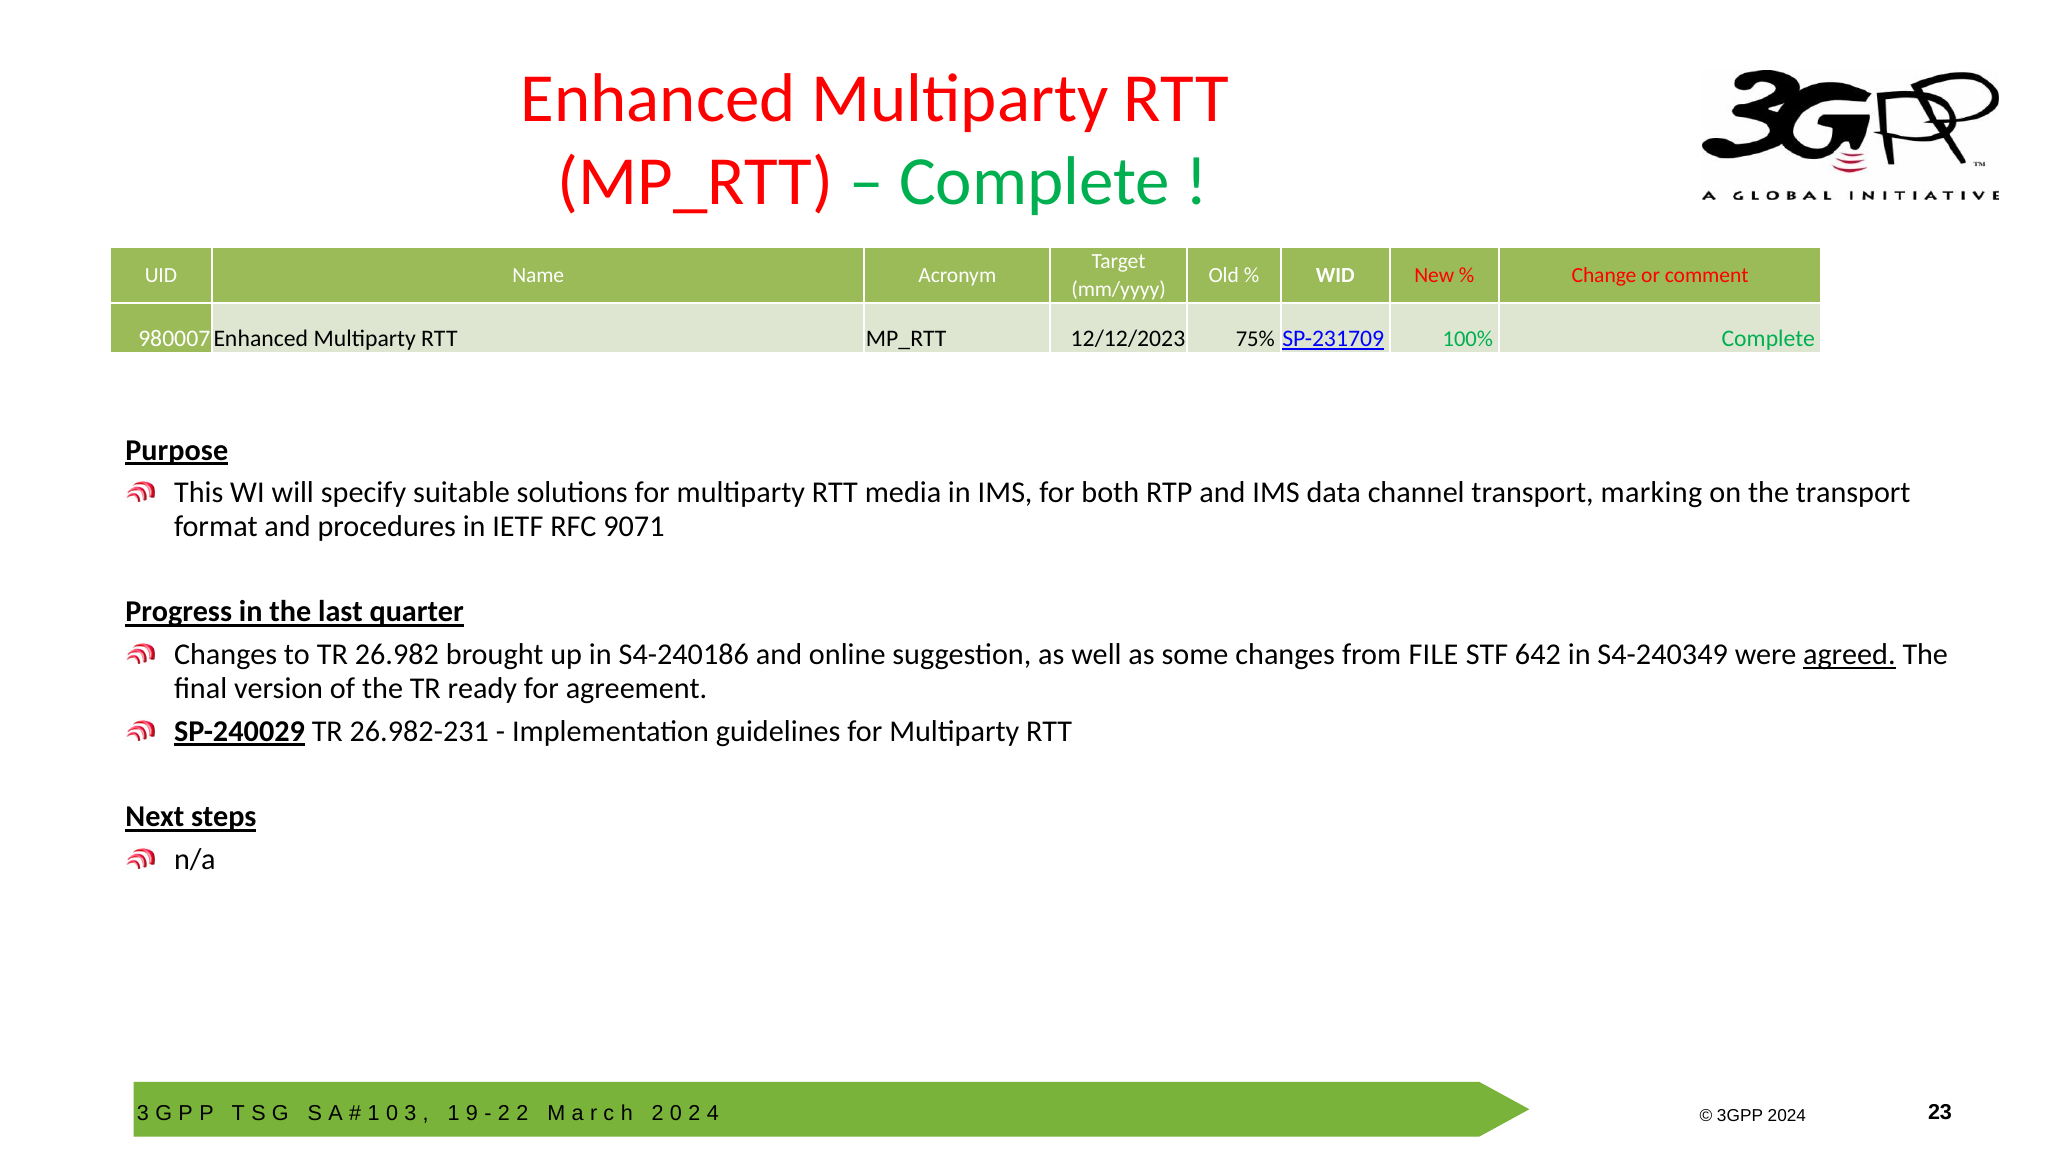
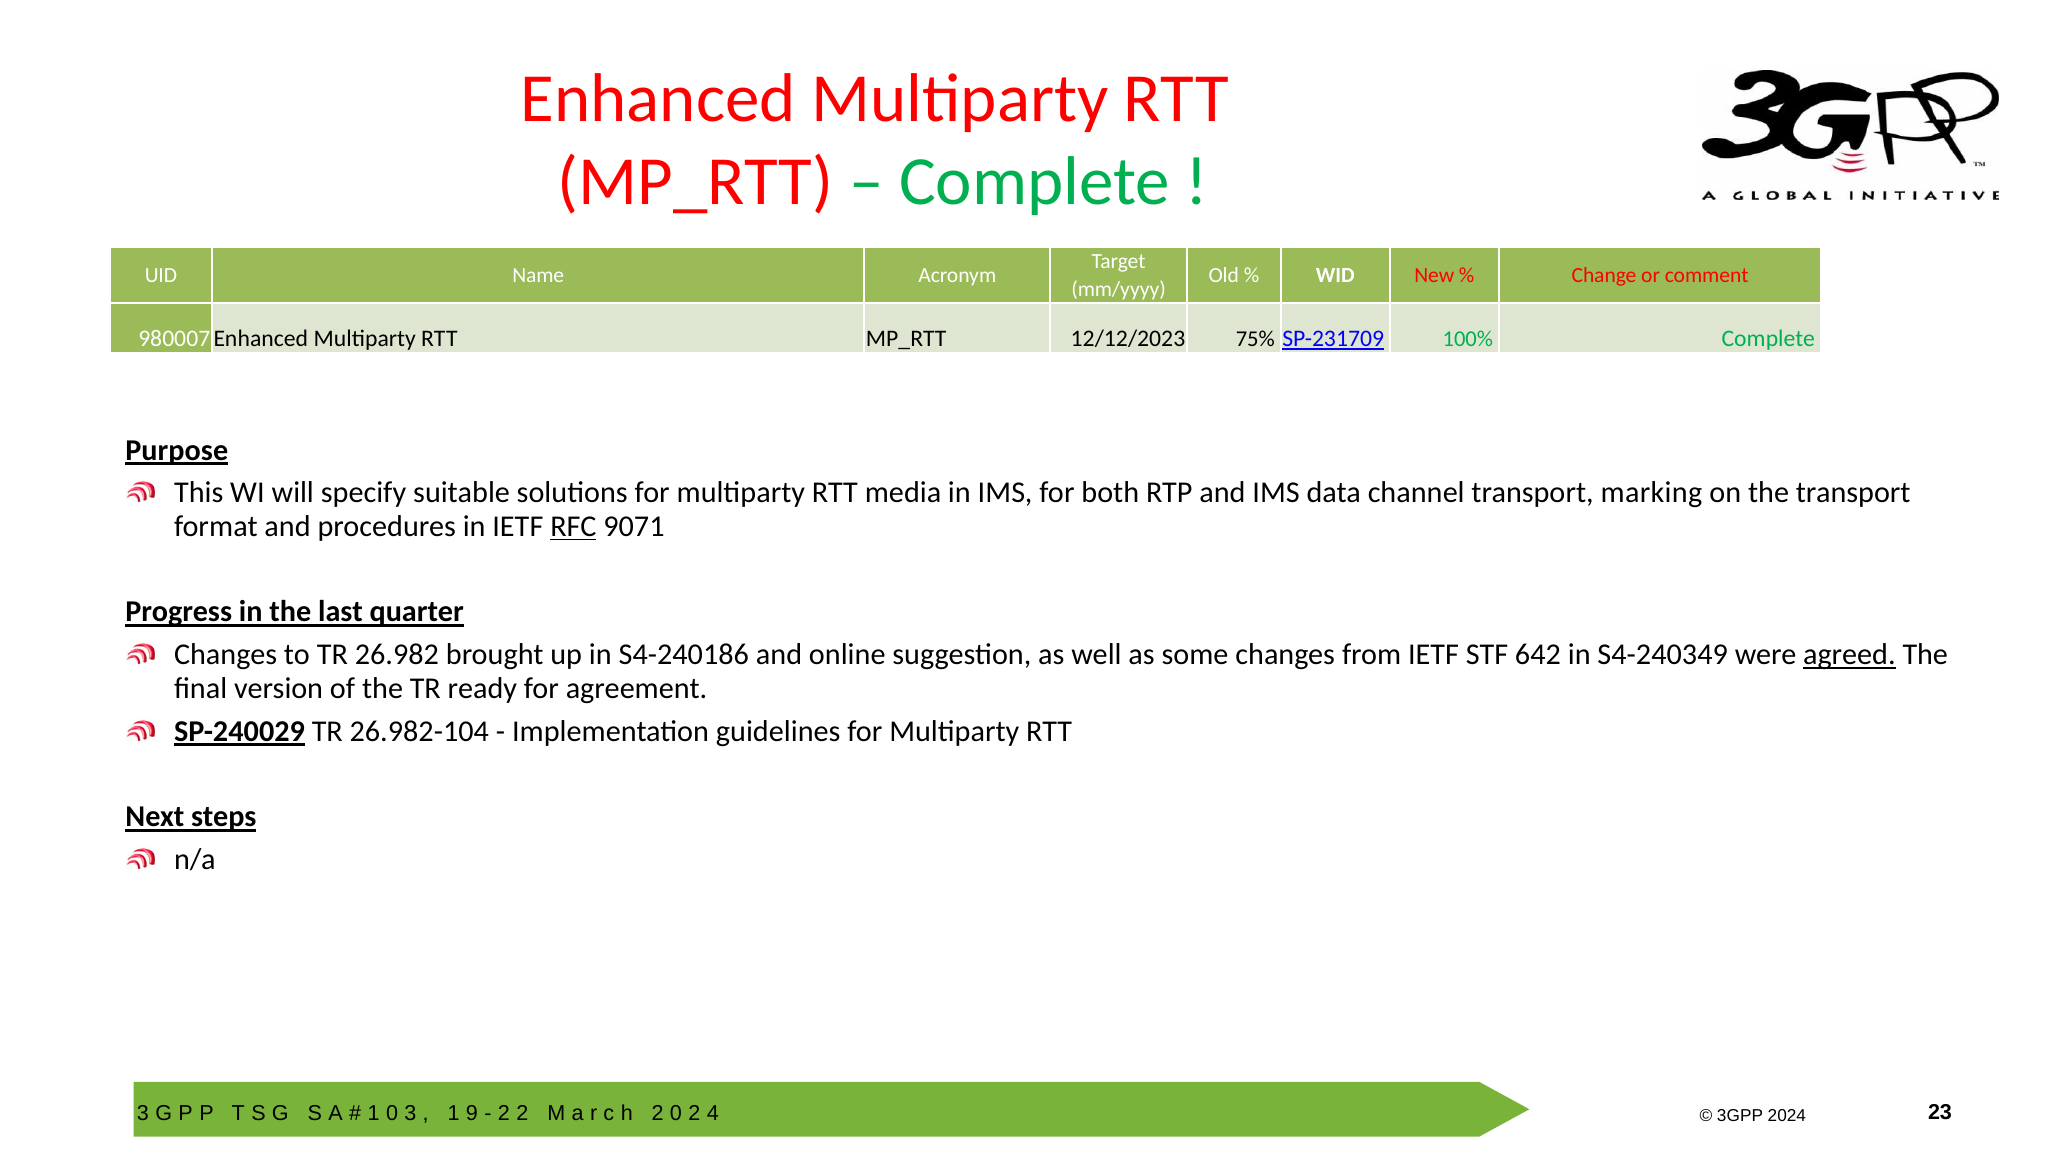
RFC underline: none -> present (573, 526)
from FILE: FILE -> IETF (1434, 655)
26.982-231: 26.982-231 -> 26.982-104 (419, 731)
